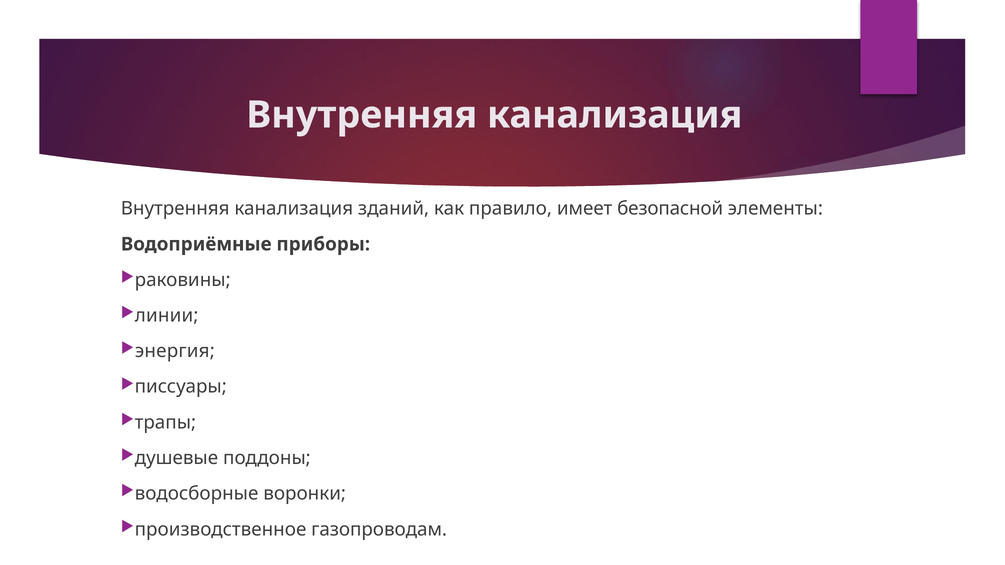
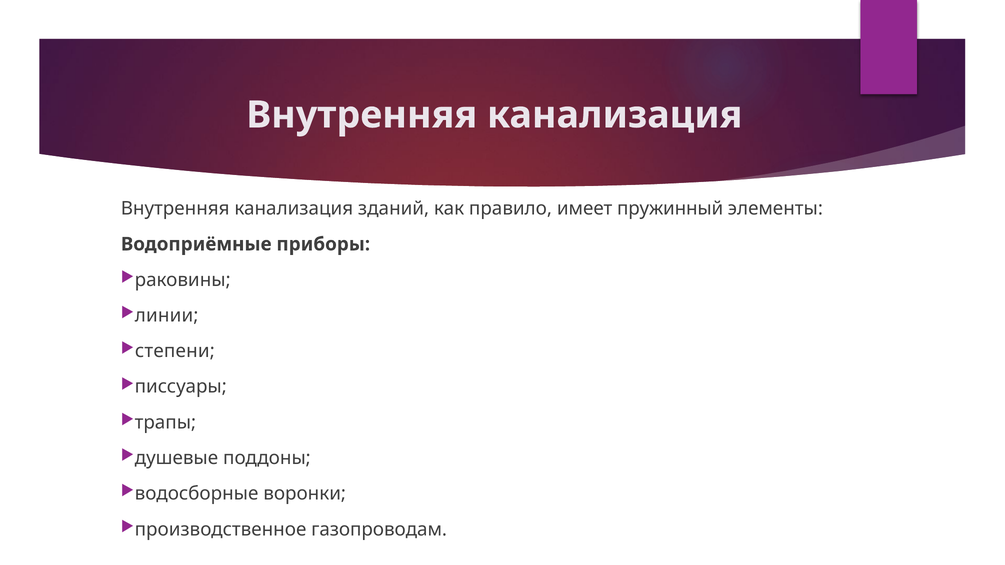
безопасной: безопасной -> пружинный (670, 209)
энергия: энергия -> степени (175, 351)
